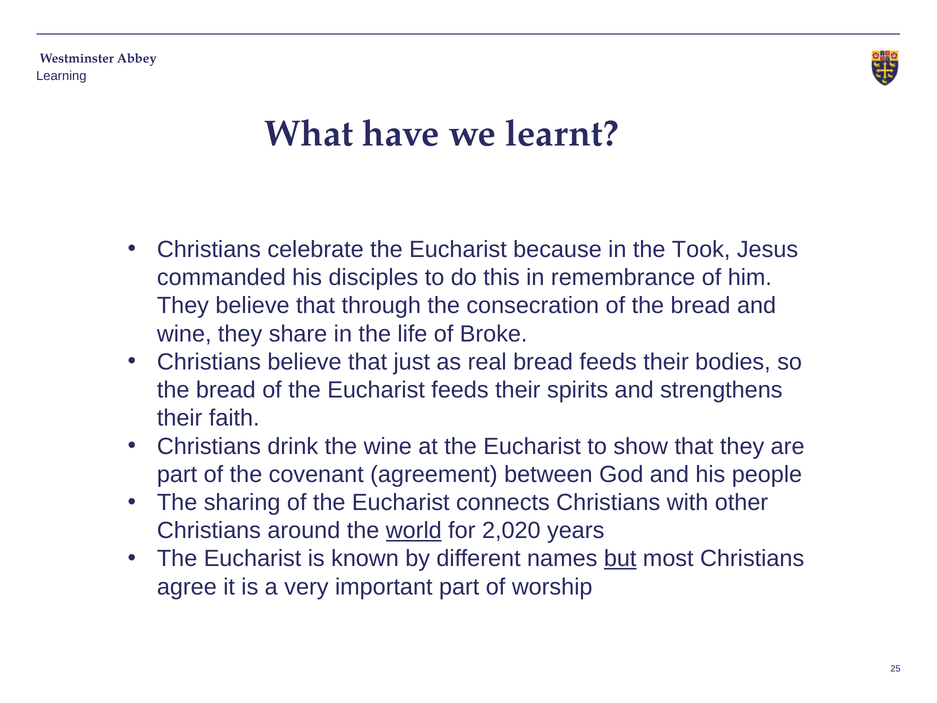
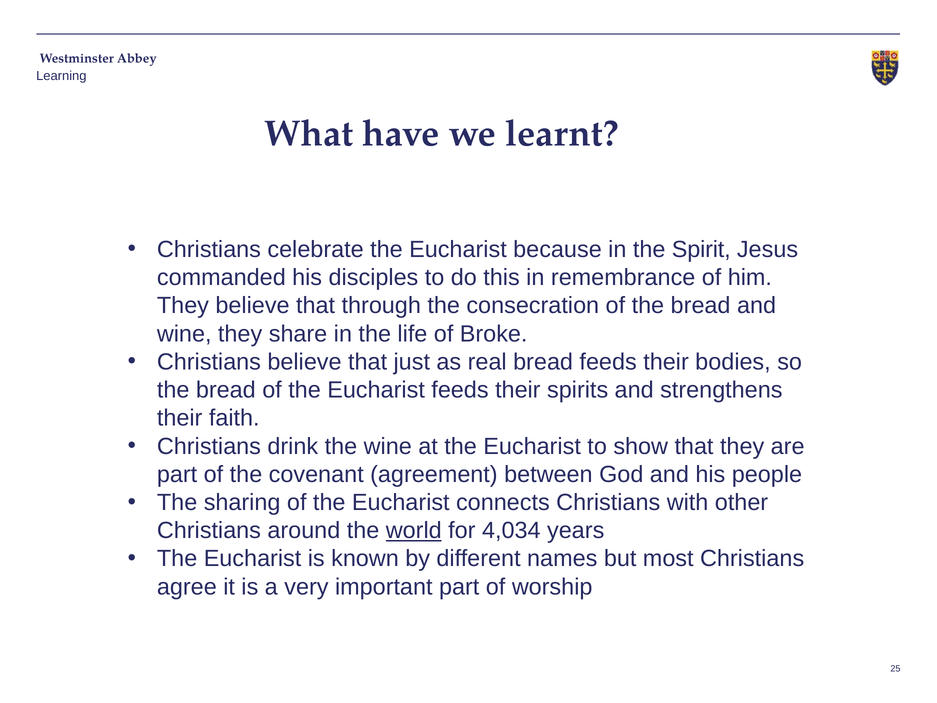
Took: Took -> Spirit (701, 249)
2,020: 2,020 -> 4,034 (511, 530)
but underline: present -> none (620, 559)
